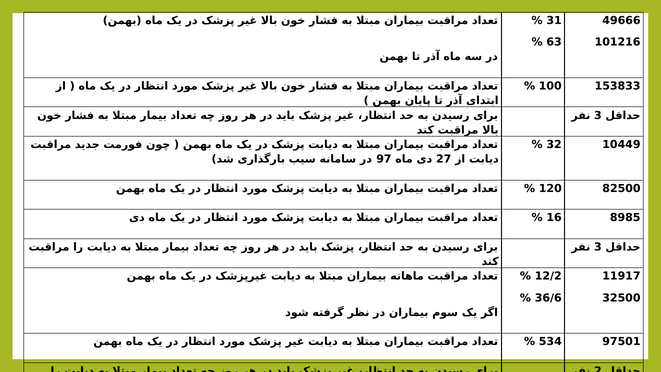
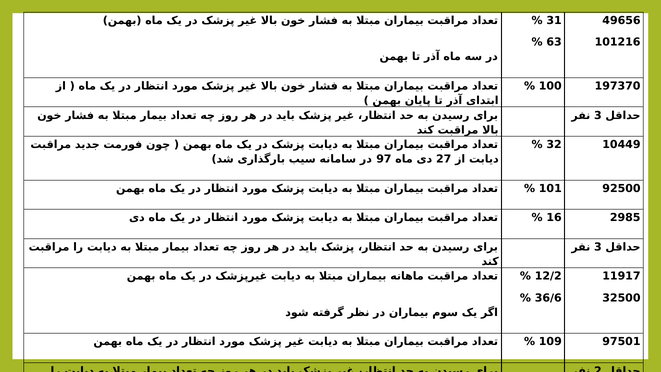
49666: 49666 -> 49656 (621, 21)
153833: 153833 -> 197370 (618, 86)
120: 120 -> 101 (550, 188)
82500: 82500 -> 92500 (621, 188)
8985: 8985 -> 2985 (625, 218)
534: 534 -> 109 (550, 342)
